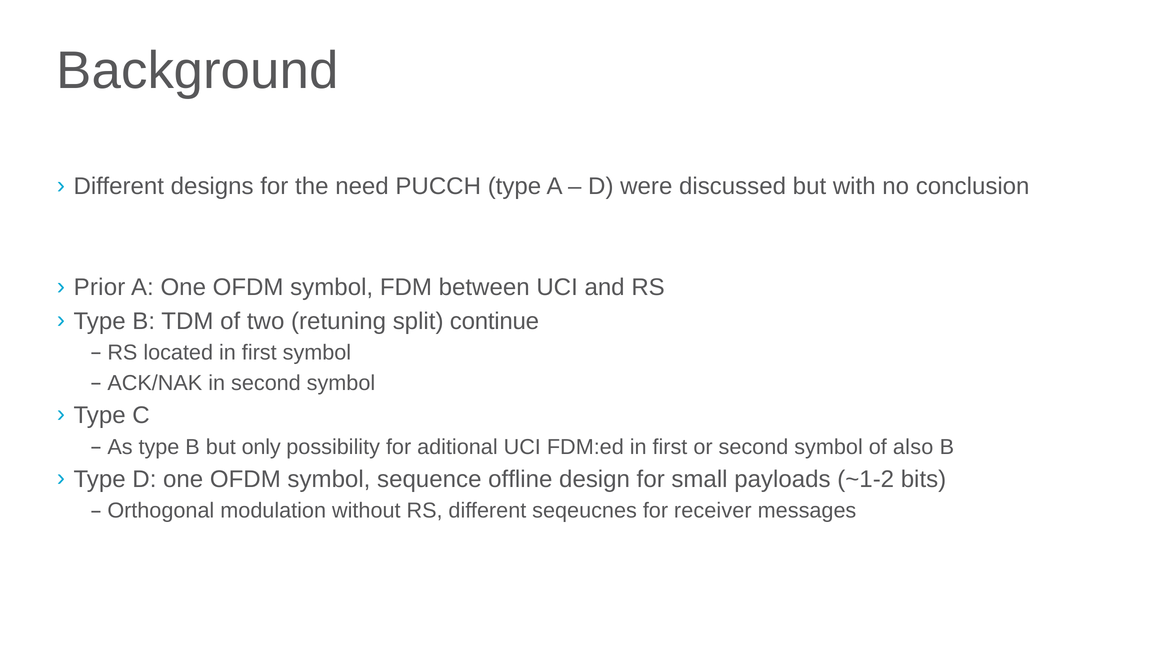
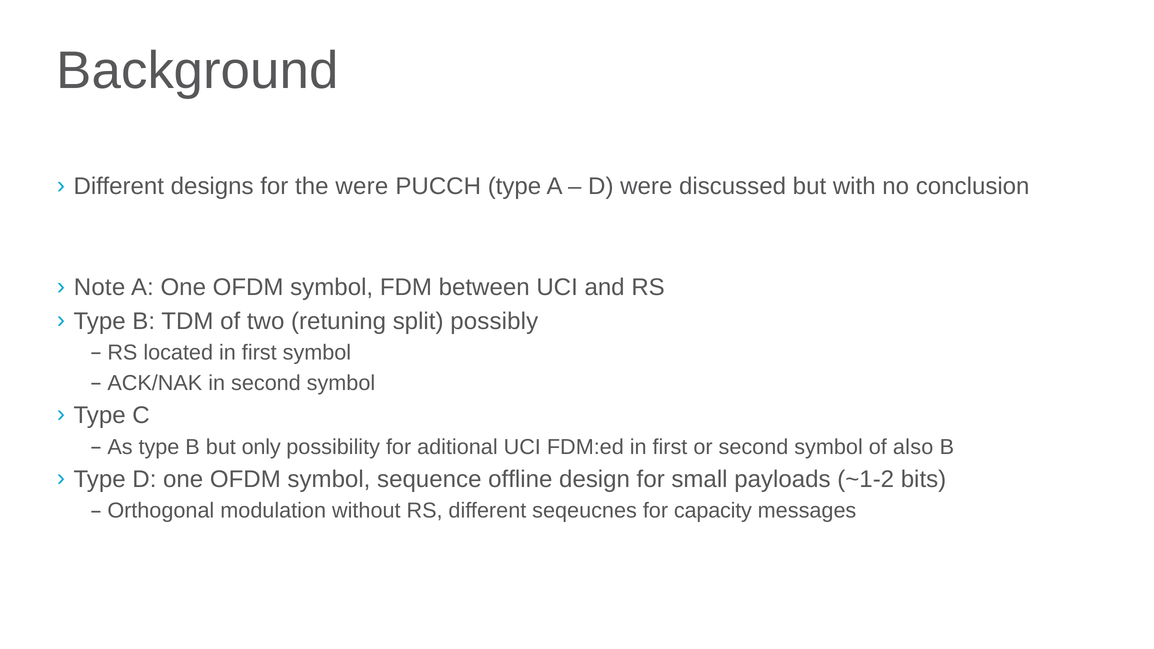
the need: need -> were (362, 186)
Prior: Prior -> Note (100, 287)
continue: continue -> possibly (494, 321)
receiver: receiver -> capacity (713, 511)
